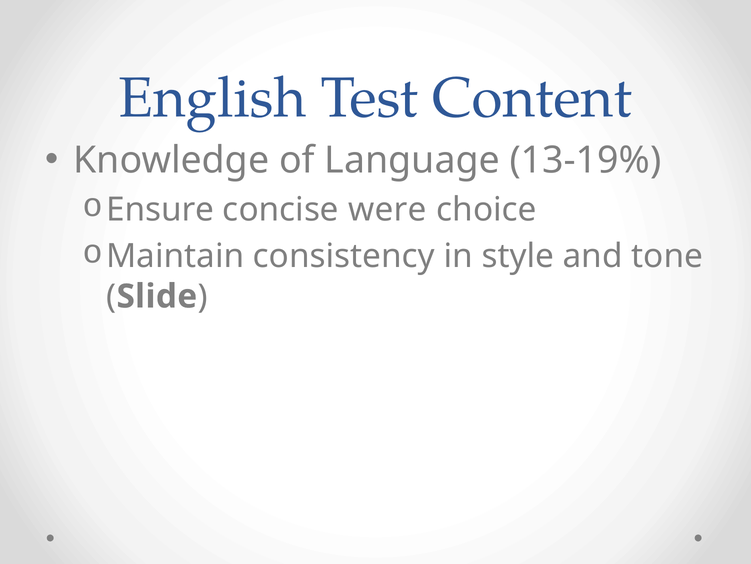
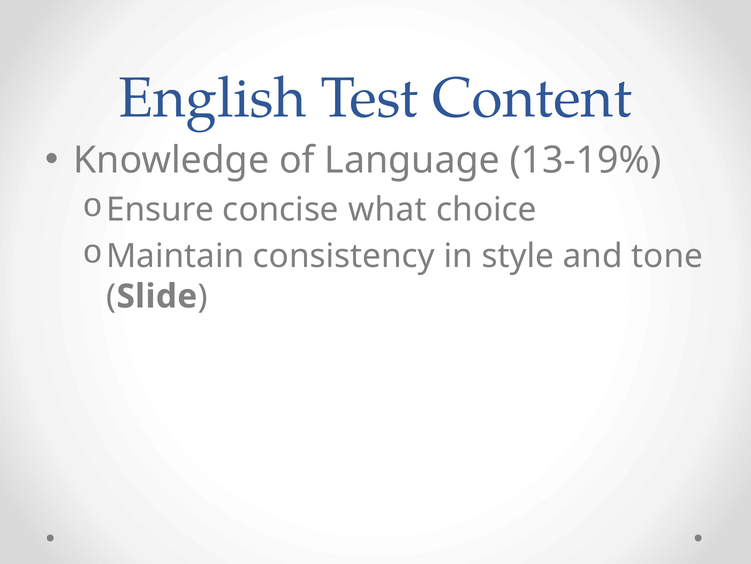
were: were -> what (387, 209)
